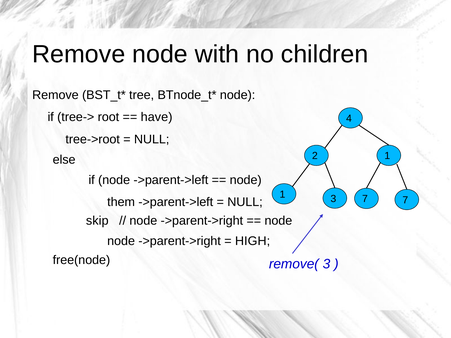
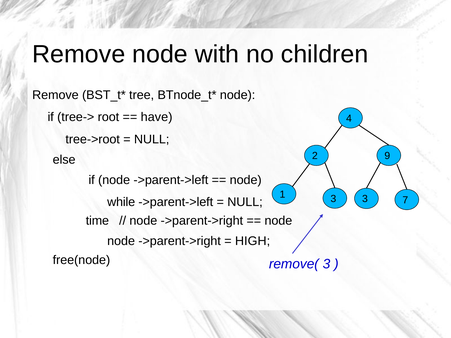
2 1: 1 -> 9 (387, 156)
3 7: 7 -> 3 (365, 199)
them: them -> while (121, 202)
skip: skip -> time (97, 221)
